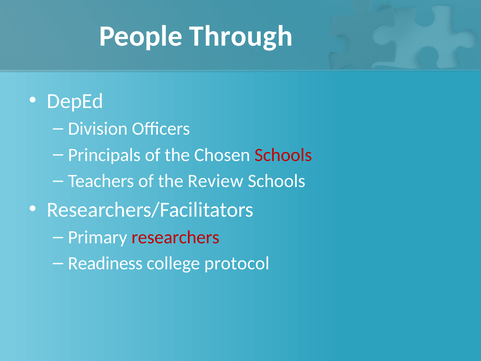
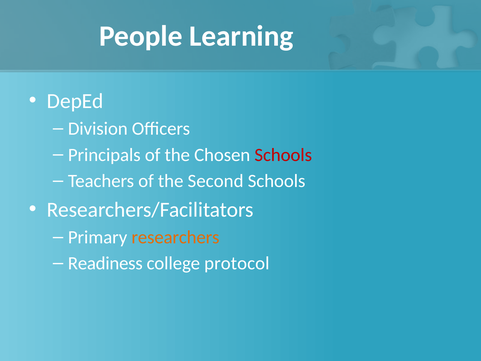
Through: Through -> Learning (241, 36)
Review: Review -> Second (216, 181)
researchers colour: red -> orange (175, 237)
